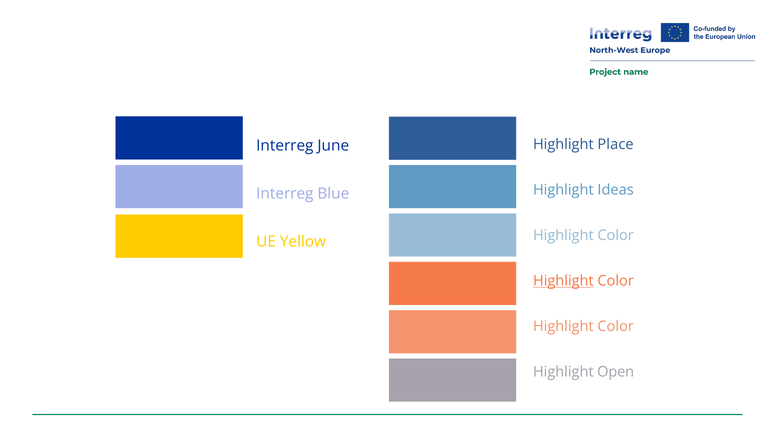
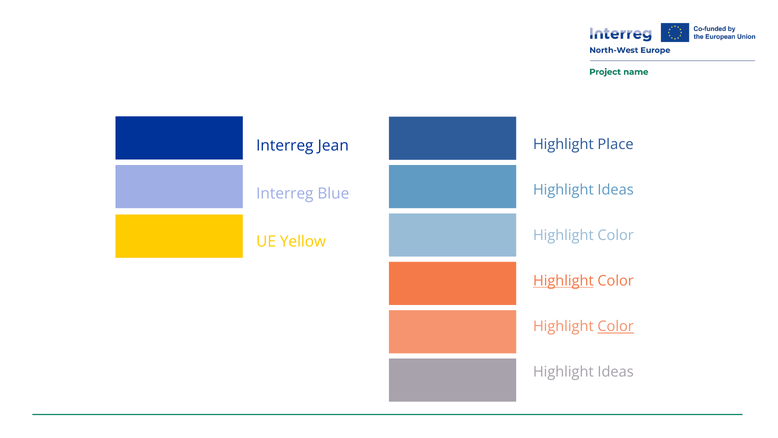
June: June -> Jean (333, 145)
Color underline: none -> present (616, 326)
Open: Open -> Ideas (616, 372)
